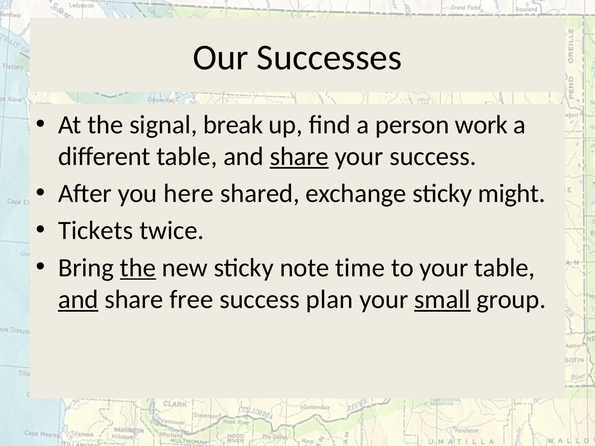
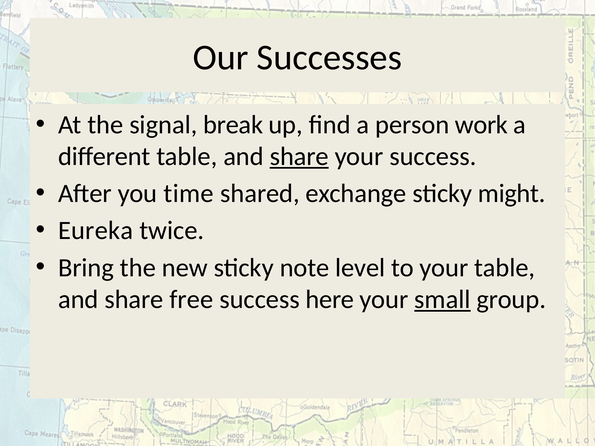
here: here -> time (189, 194)
Tickets: Tickets -> Eureka (96, 231)
the underline: present -> none (138, 268)
time: time -> level (360, 268)
and underline: present -> none (78, 300)
plan: plan -> here (330, 300)
